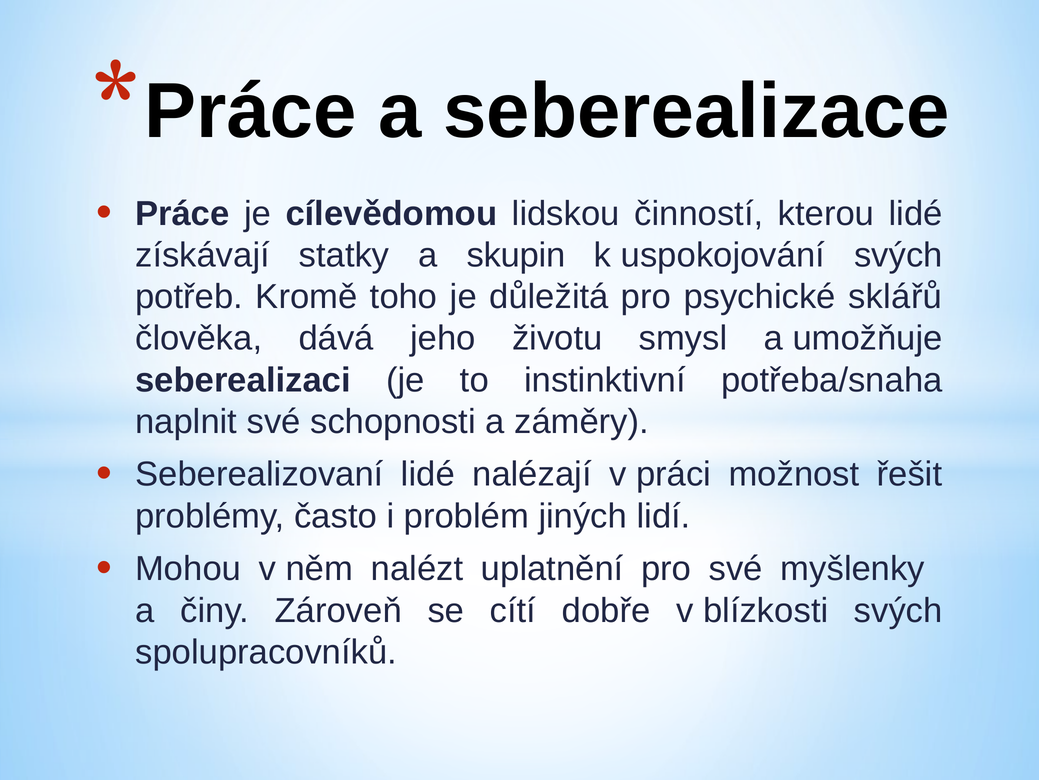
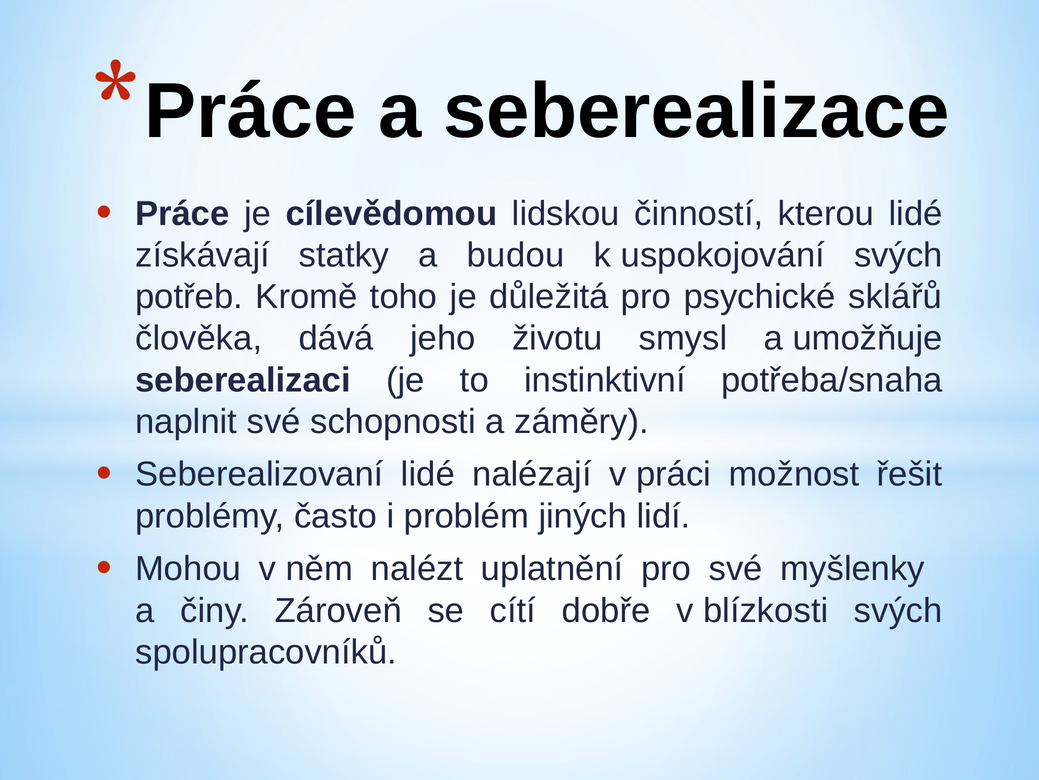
skupin: skupin -> budou (516, 255)
